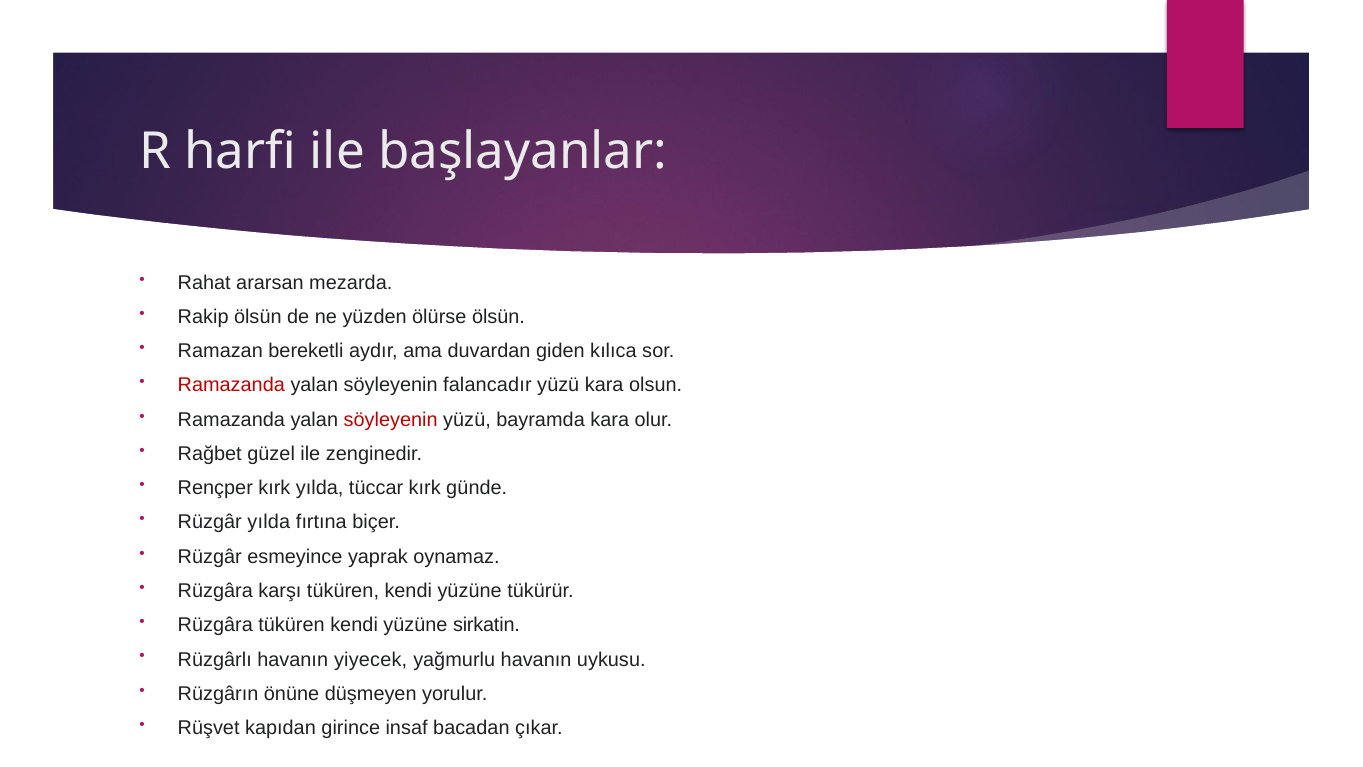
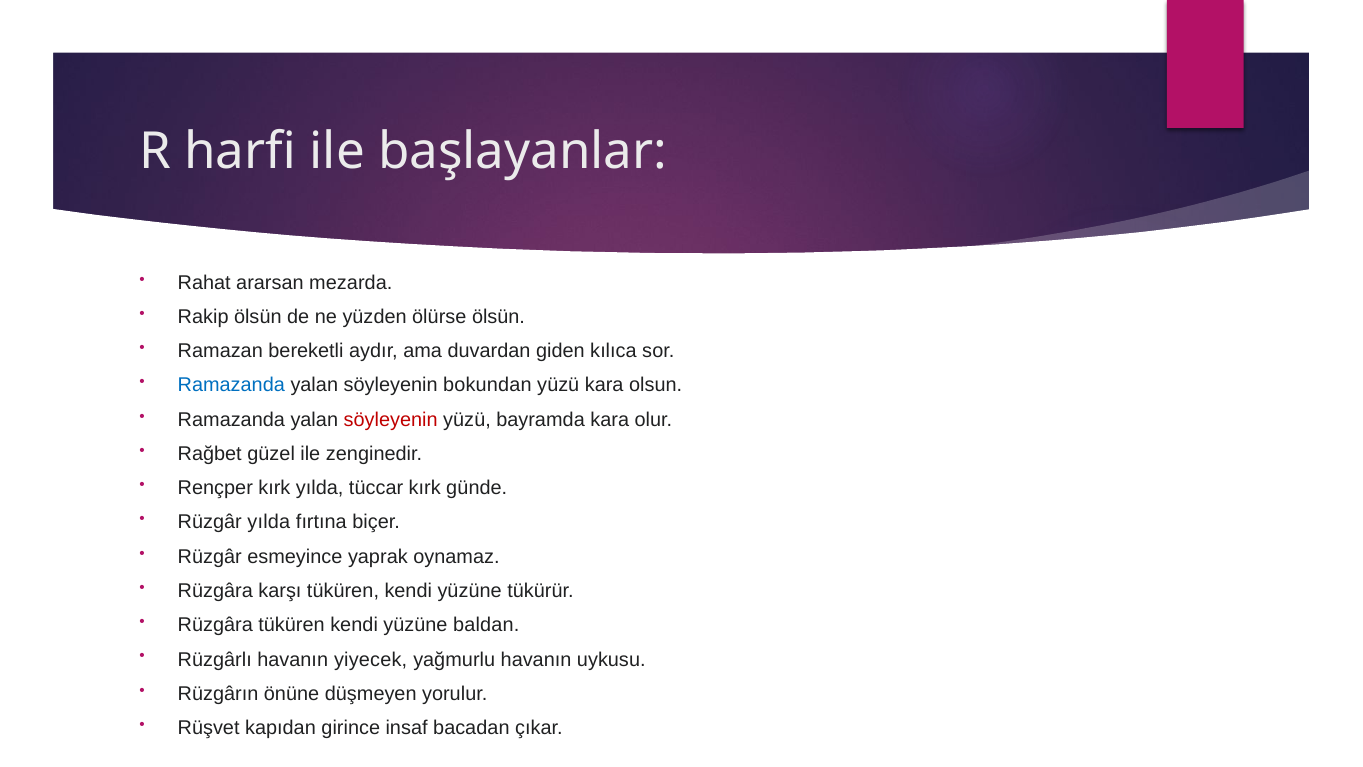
Ramazanda colour: red -> blue (231, 385)
falancadır: falancadır -> bokundan (487, 385)
sirkatin: sirkatin -> baldan (486, 625)
